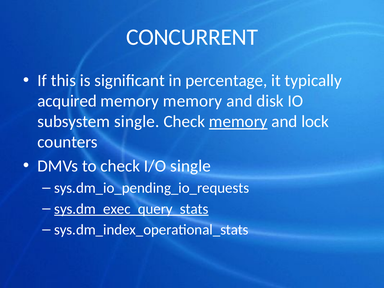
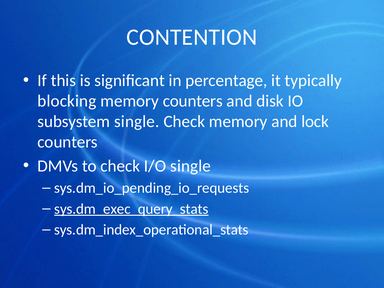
CONCURRENT: CONCURRENT -> CONTENTION (192, 37)
acquired: acquired -> blocking (67, 101)
memory memory: memory -> counters (193, 101)
memory underline: present -> none (238, 122)
